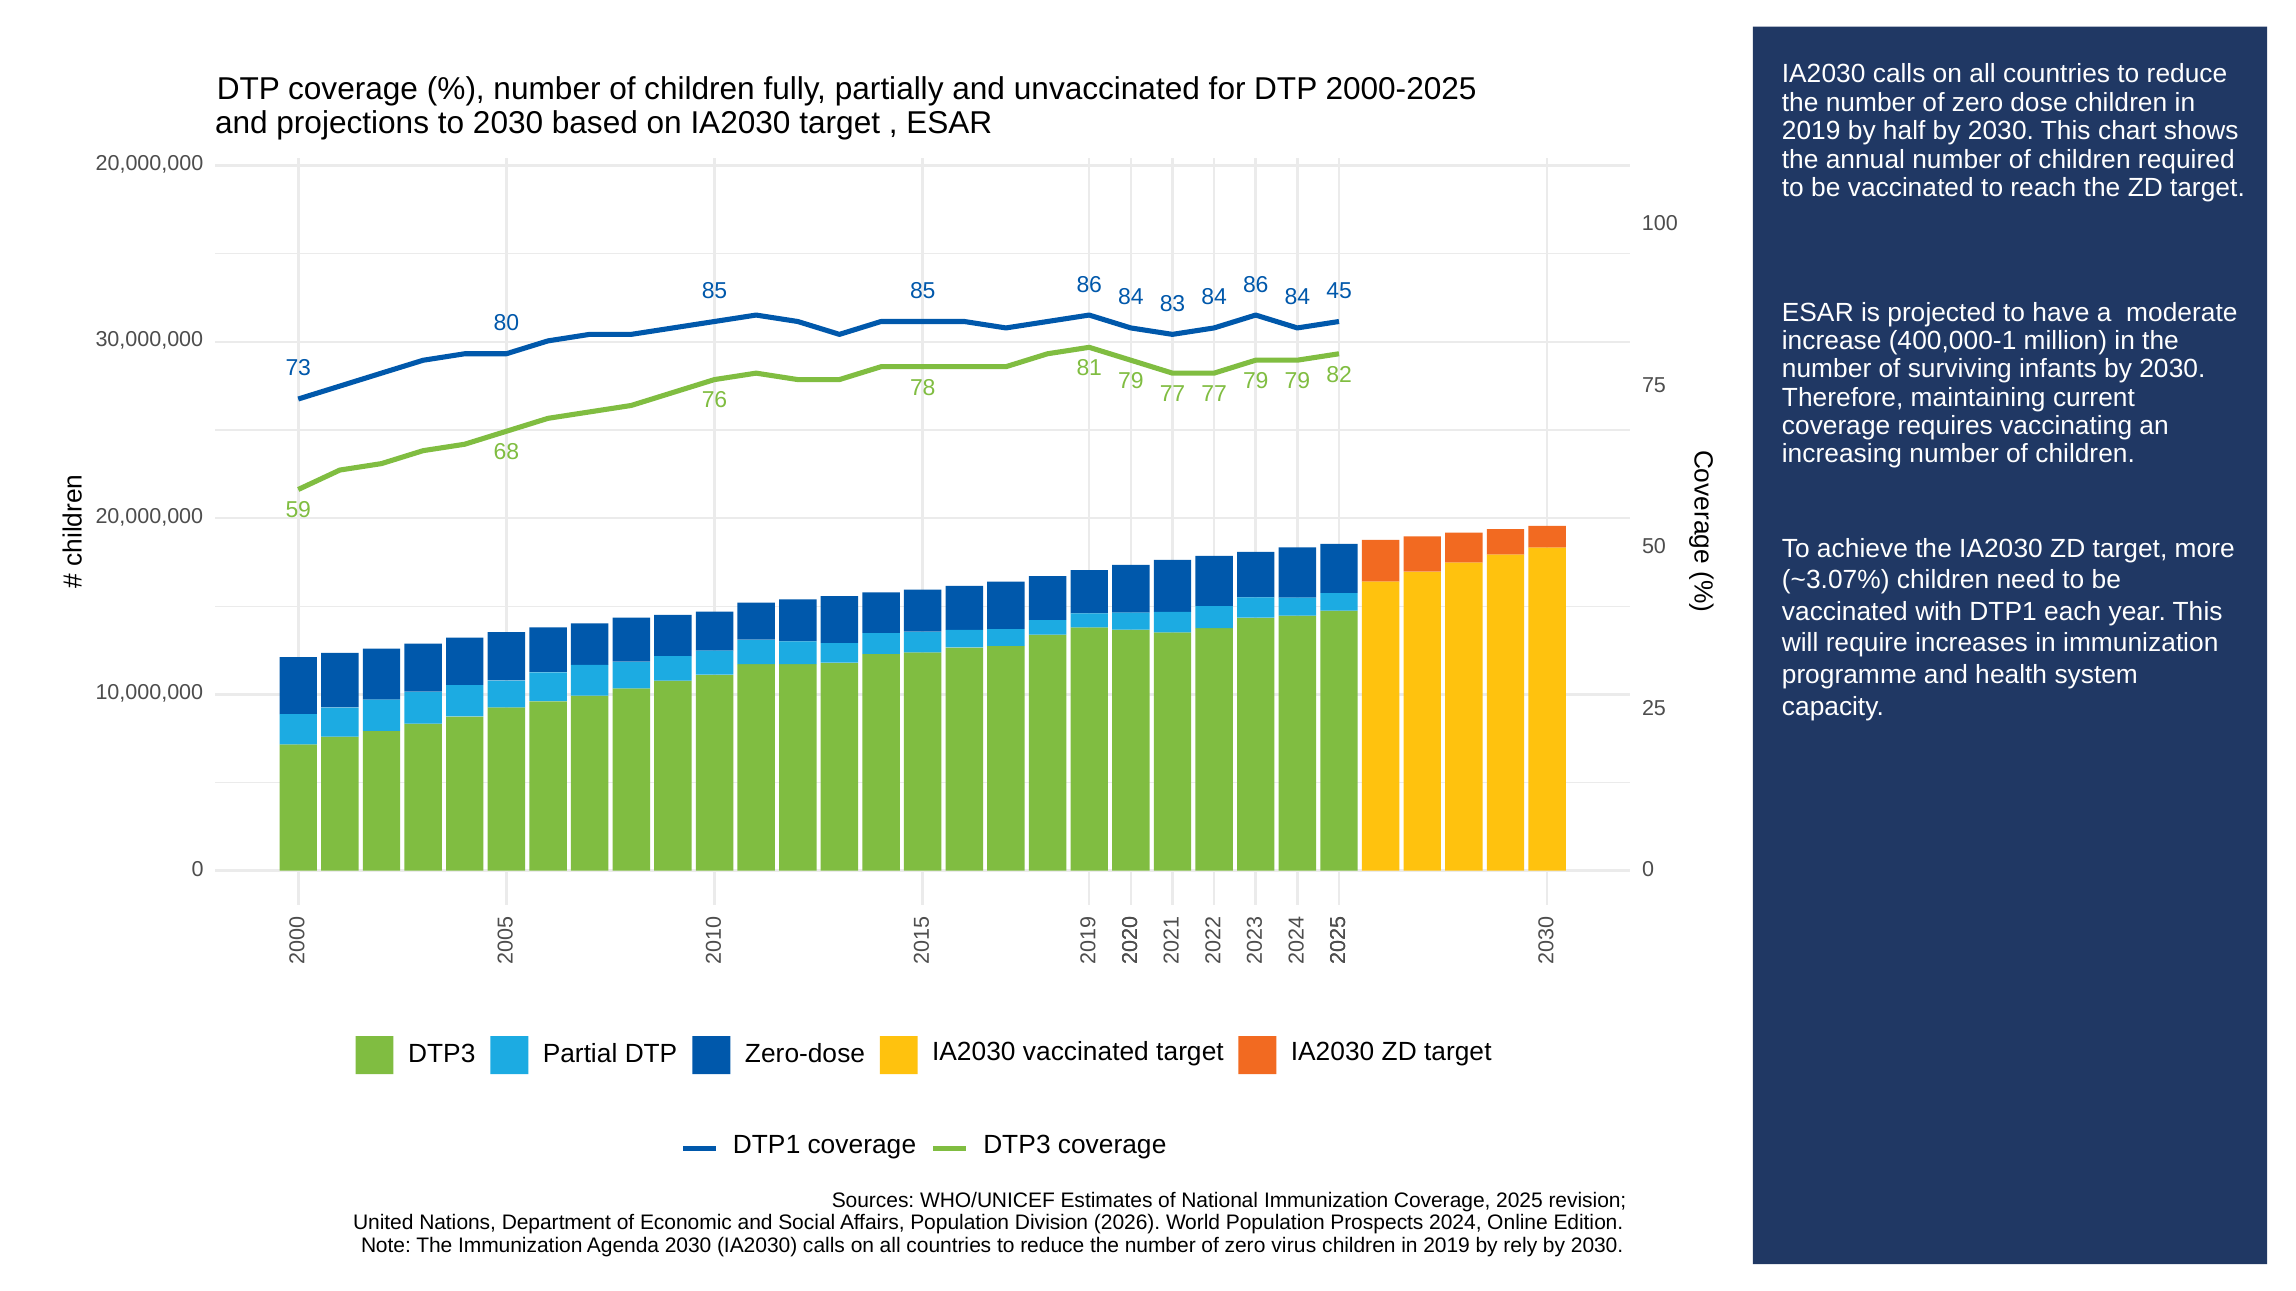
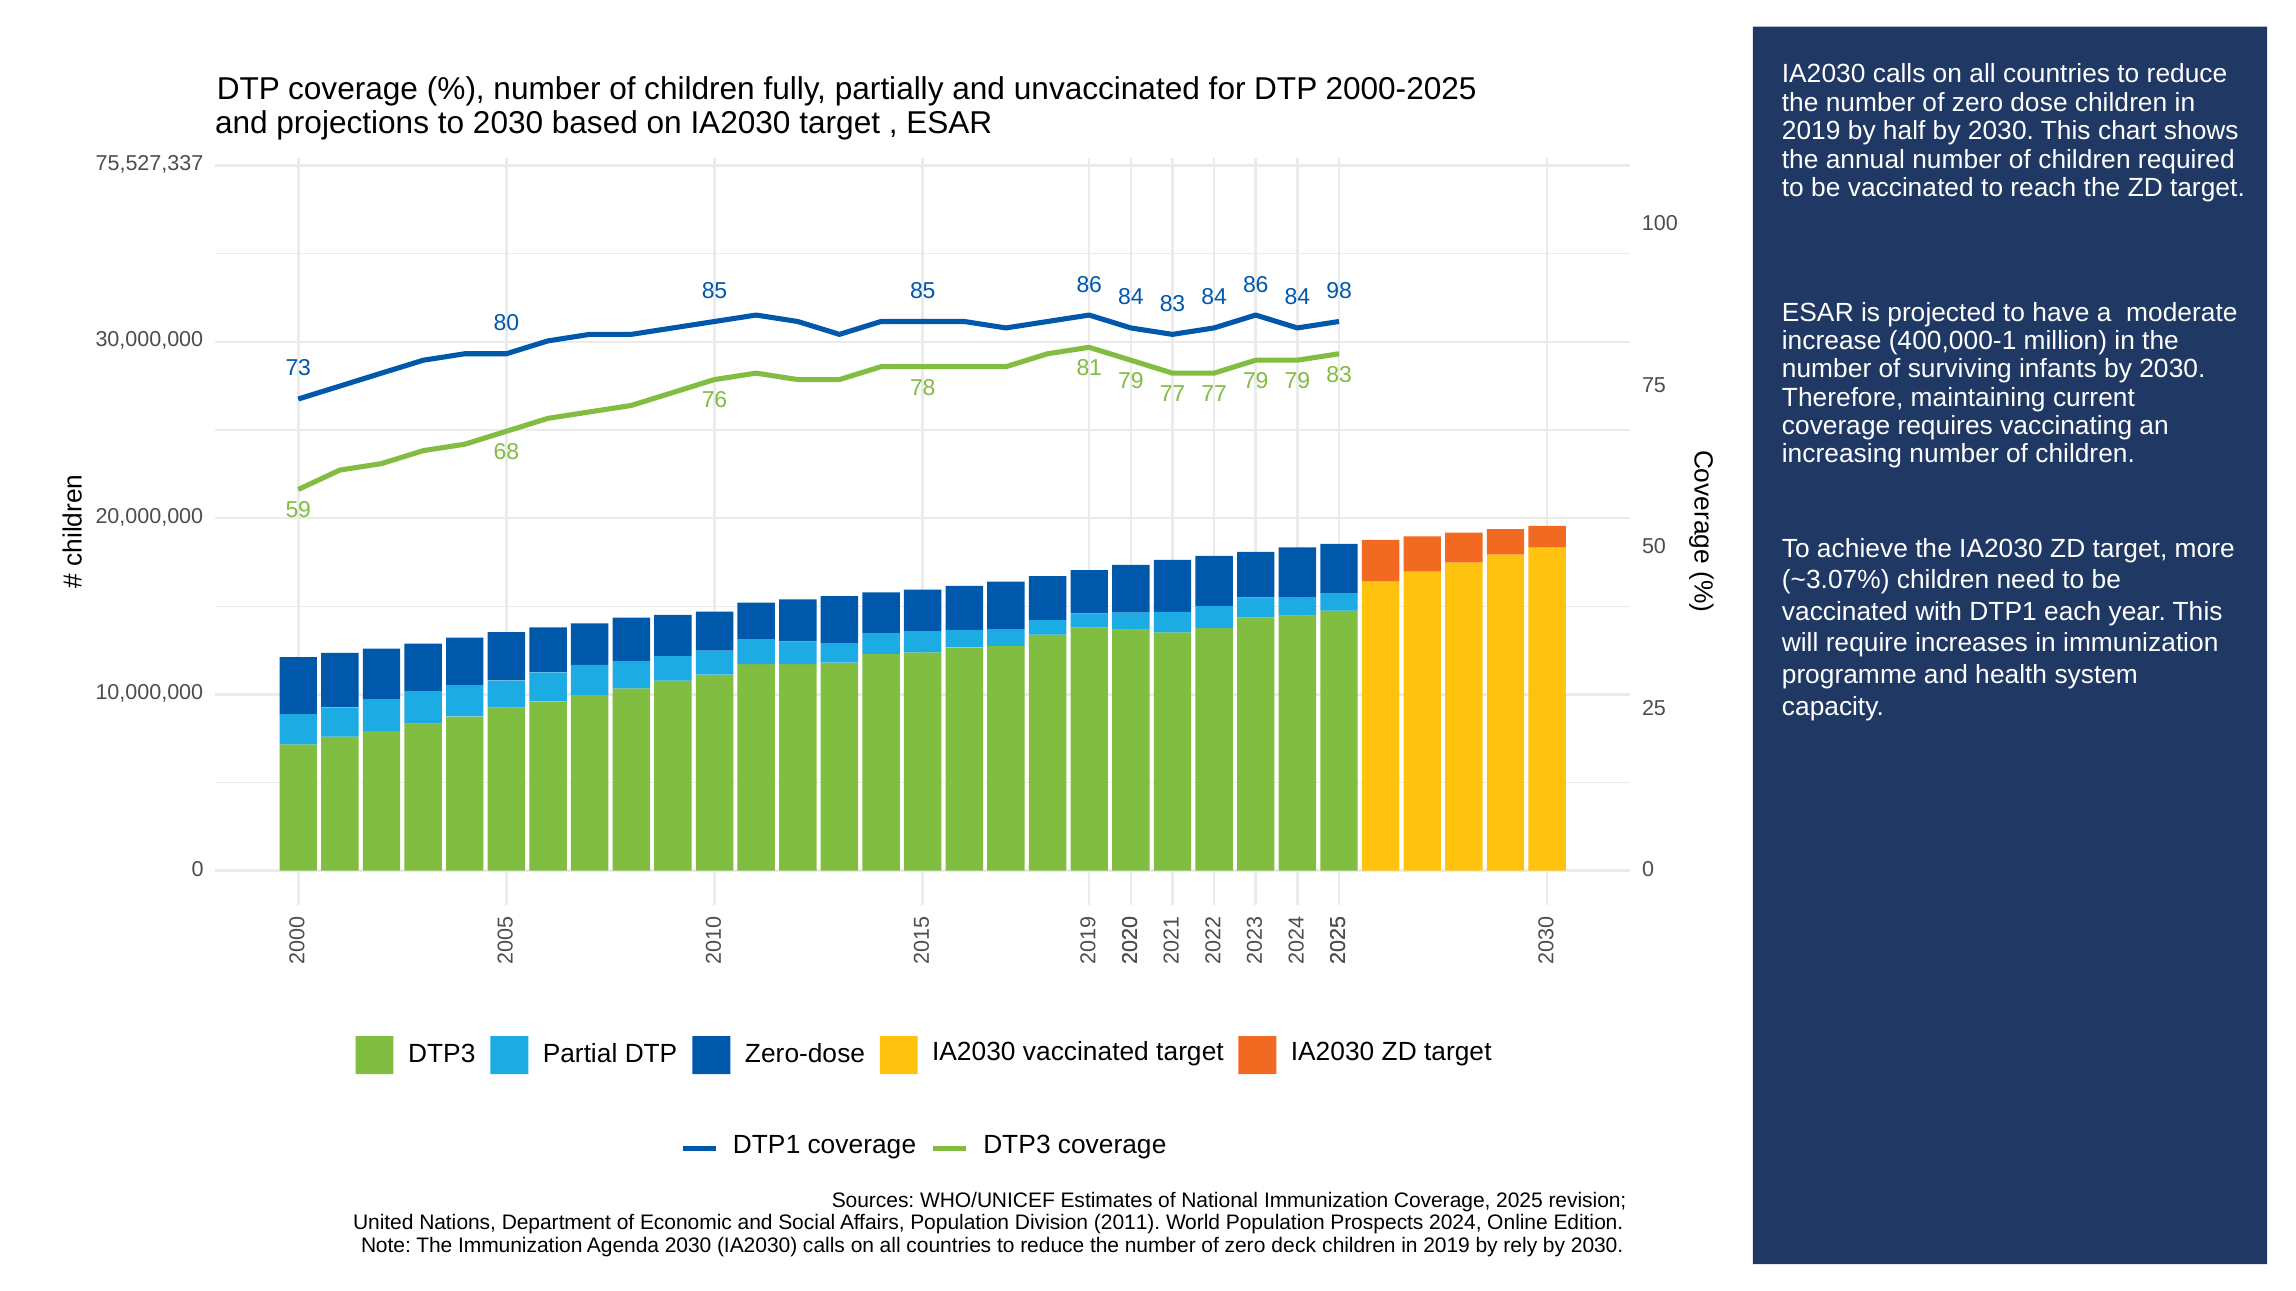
20,000,000: 20,000,000 -> 75,527,337 (149, 163)
45: 45 -> 98 (1339, 291)
79 82: 82 -> 83 (1339, 375)
2026: 2026 -> 2011 (1127, 1223)
virus: virus -> deck (1294, 1246)
